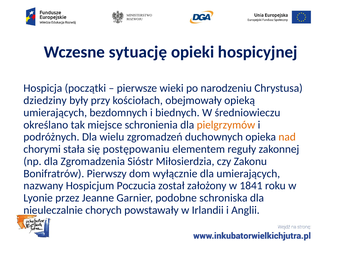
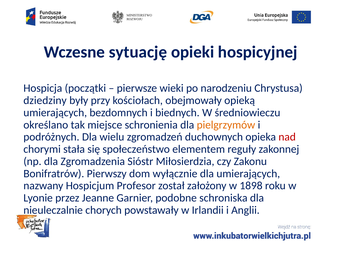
nad colour: orange -> red (287, 137)
postępowaniu: postępowaniu -> społeczeństwo (136, 149)
Poczucia: Poczucia -> Profesor (136, 186)
1841: 1841 -> 1898 (251, 186)
